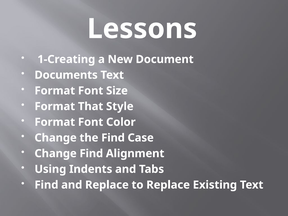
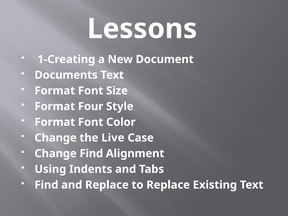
That: That -> Four (91, 106)
the Find: Find -> Live (113, 138)
